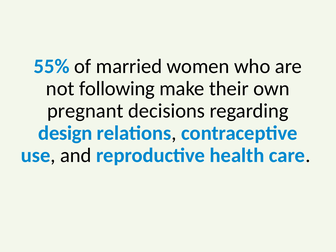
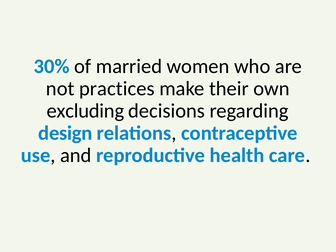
55%: 55% -> 30% (52, 66)
following: following -> practices (117, 89)
pregnant: pregnant -> excluding (85, 111)
